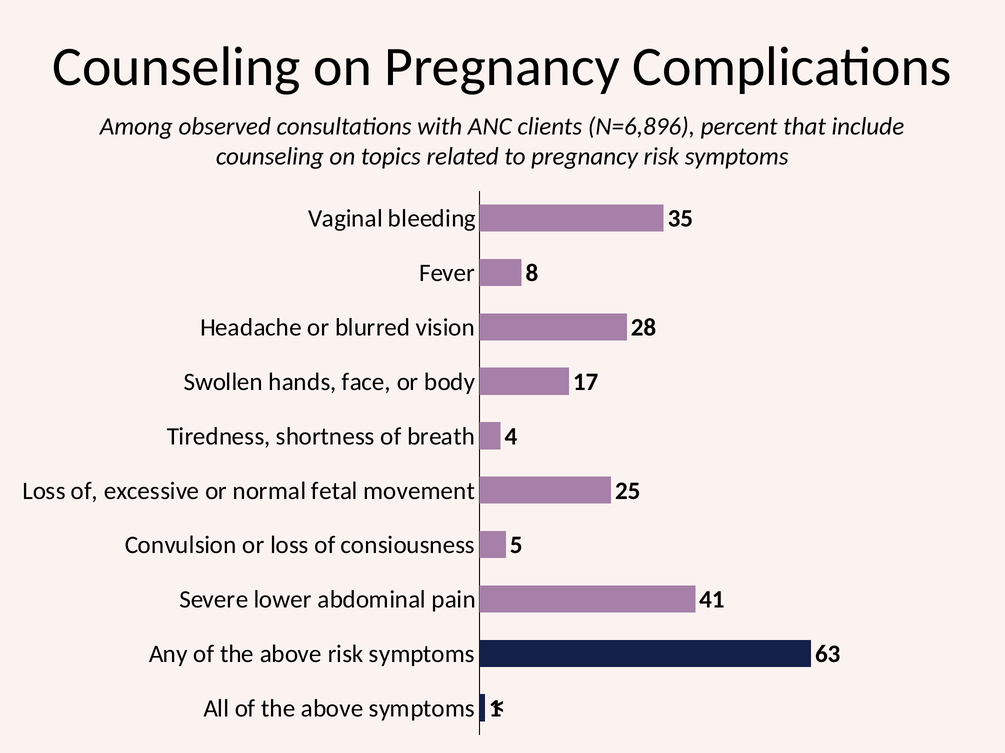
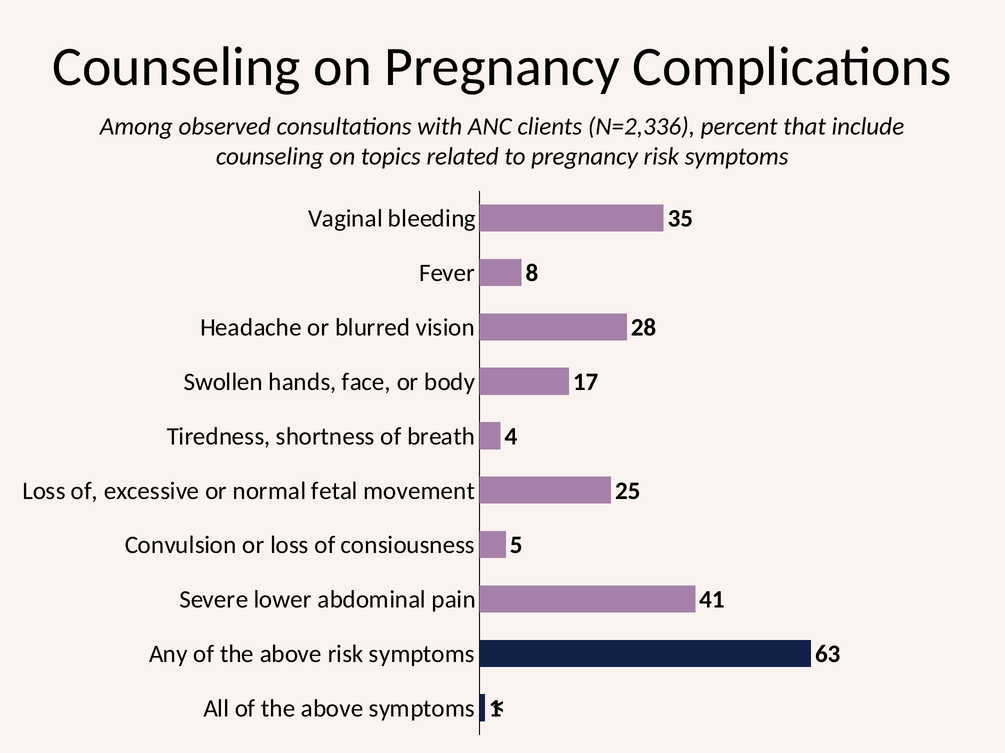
N=6,896: N=6,896 -> N=2,336 (641, 127)
